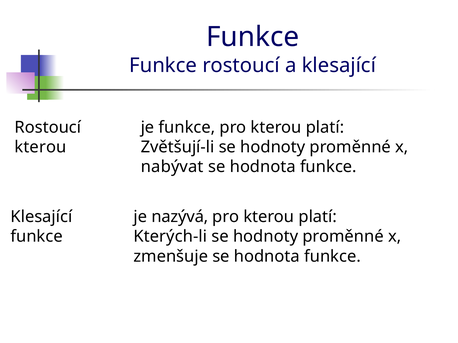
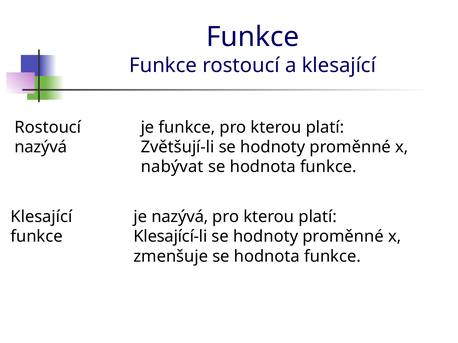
kterou: kterou -> nazývá (41, 147)
Kterých-li: Kterých-li -> Klesající-li (170, 237)
